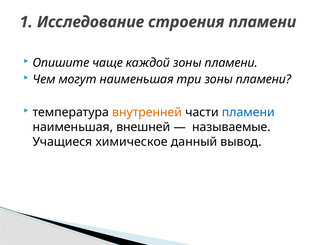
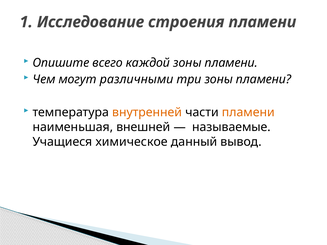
чаще: чаще -> всего (108, 63)
могут наименьшая: наименьшая -> различными (137, 79)
пламени colour: blue -> orange (248, 112)
